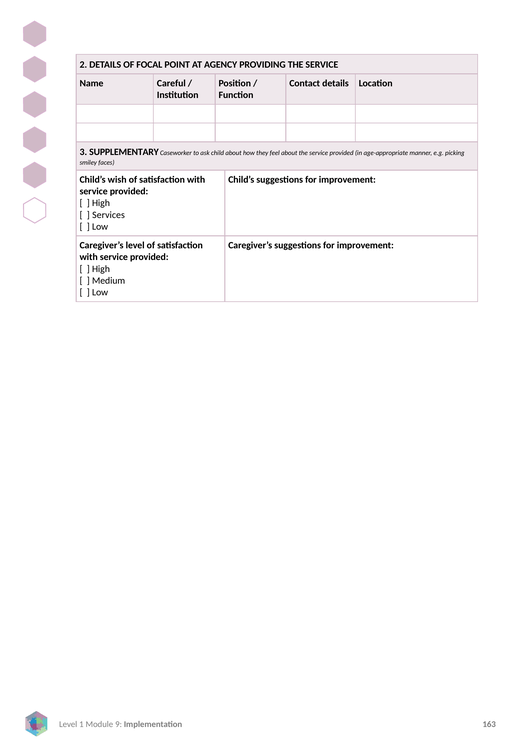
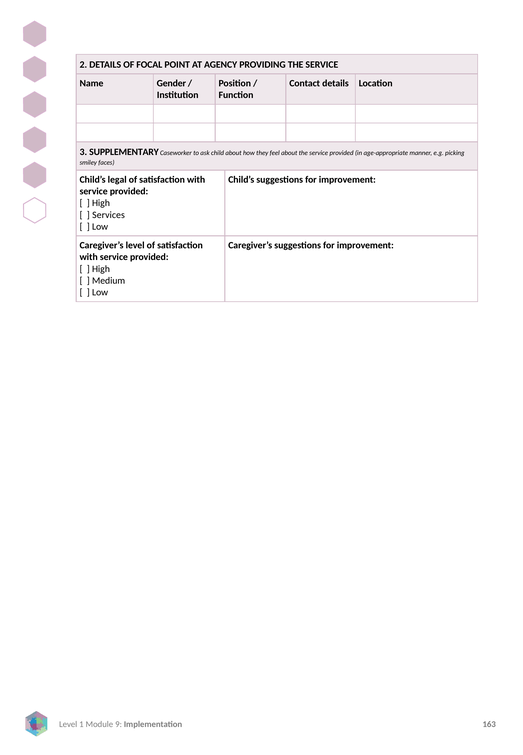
Careful: Careful -> Gender (171, 83)
wish: wish -> legal (117, 180)
